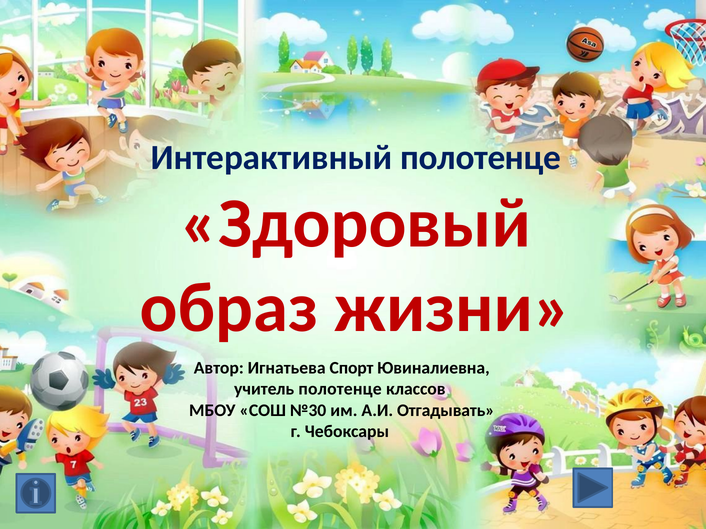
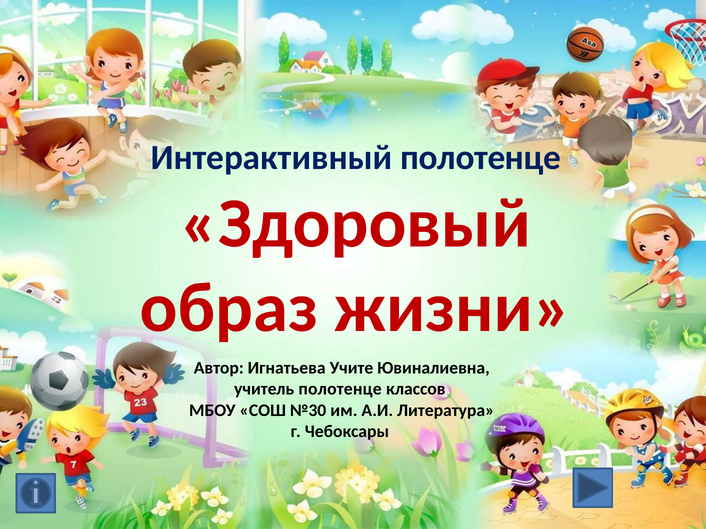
Спорт: Спорт -> Учите (351, 368)
Отгадывать: Отгадывать -> Литература (446, 411)
